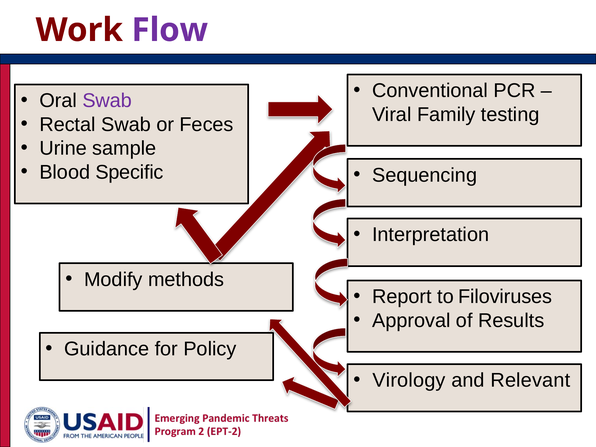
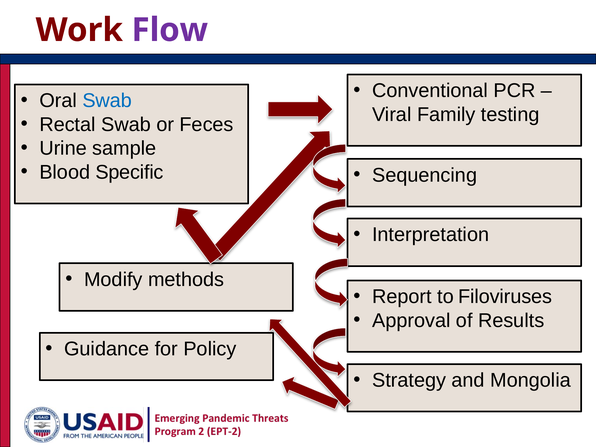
Swab colour: purple -> blue (107, 101)
Virology: Virology -> Strategy (409, 380)
Relevant: Relevant -> Mongolia (530, 380)
